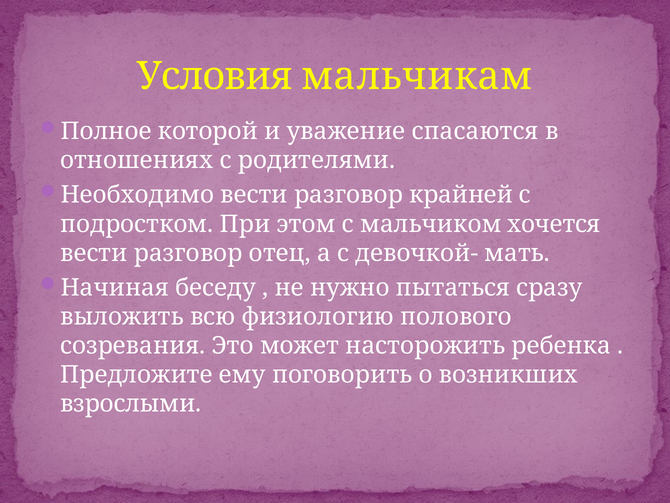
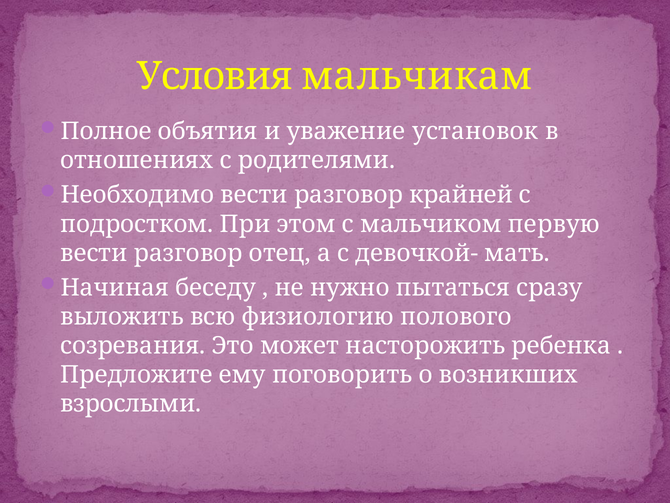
которой: которой -> объятия (208, 131)
спасаются: спасаются -> установок (475, 131)
хочется: хочется -> первую (554, 224)
